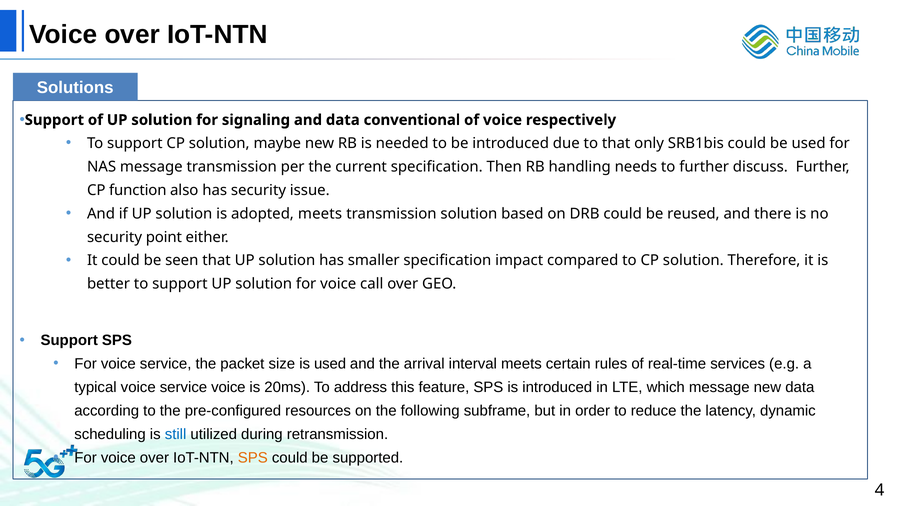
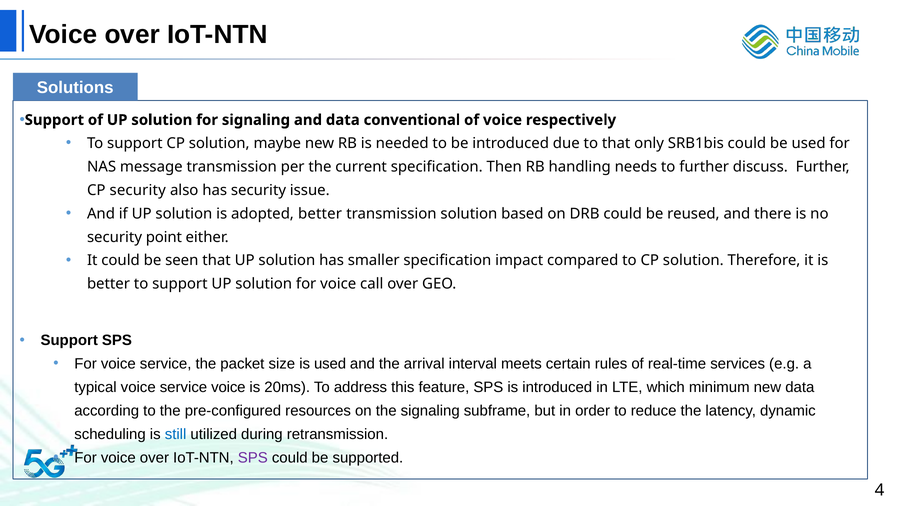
CP function: function -> security (138, 190)
adopted meets: meets -> better (320, 214)
which message: message -> minimum (719, 388)
the following: following -> signaling (430, 411)
SPS colour: orange -> purple (253, 458)
